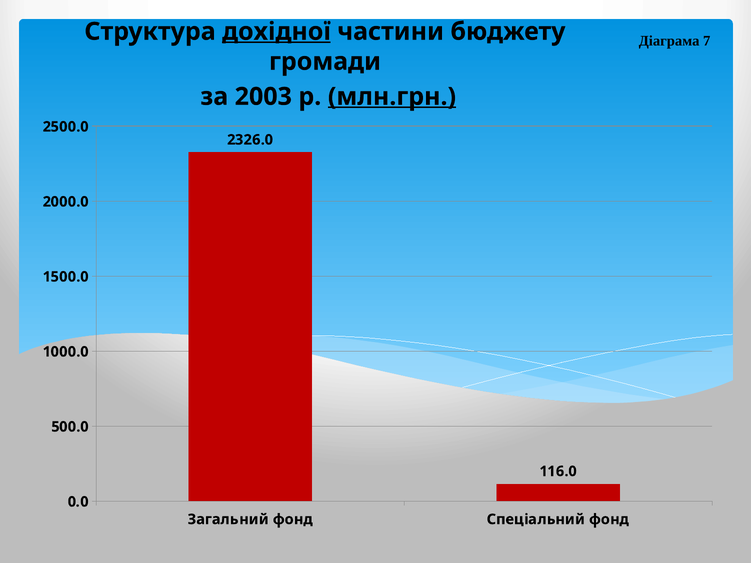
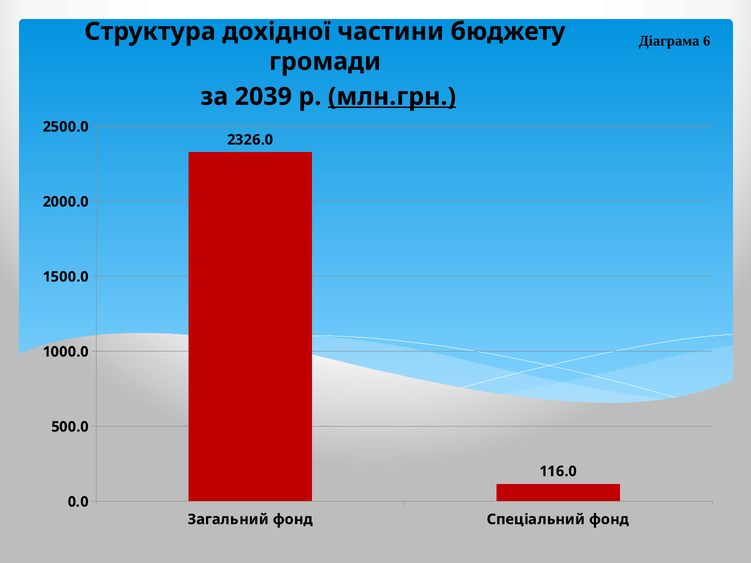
дохідної underline: present -> none (276, 32)
7: 7 -> 6 (707, 41)
2003: 2003 -> 2039 (263, 97)
